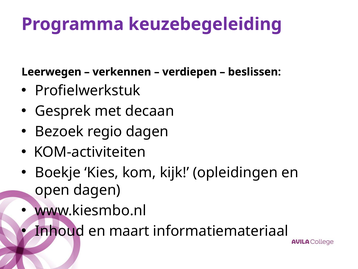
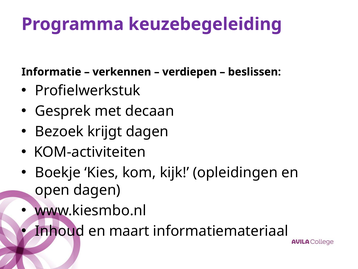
Leerwegen: Leerwegen -> Informatie (51, 72)
regio: regio -> krijgt (105, 131)
